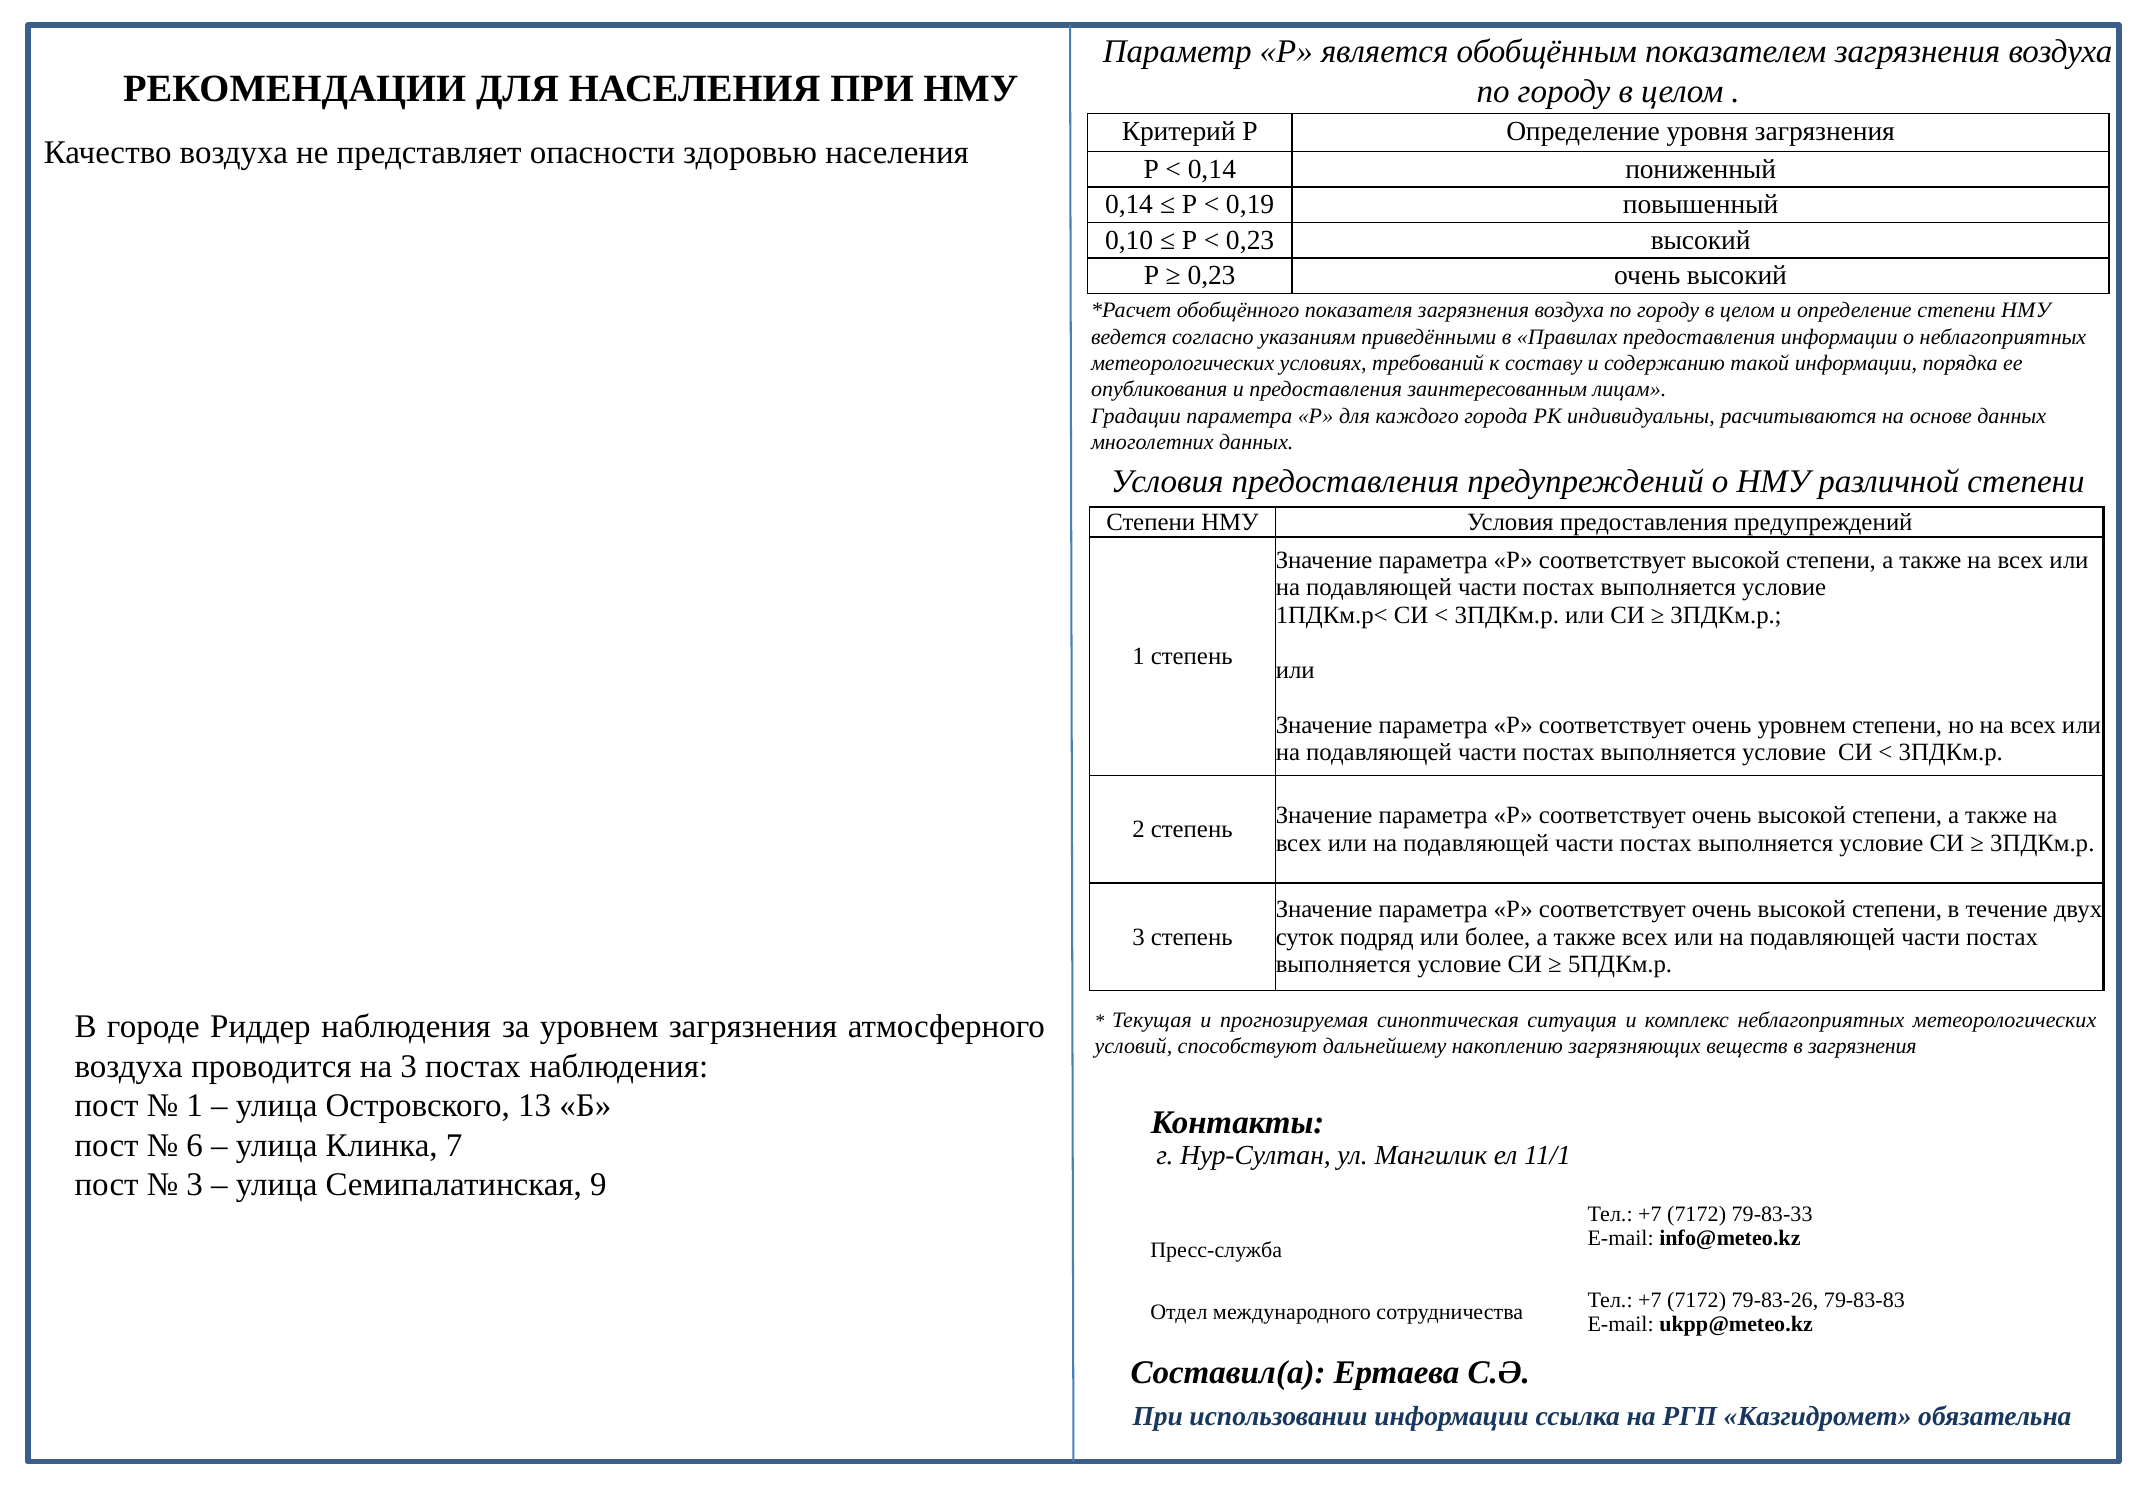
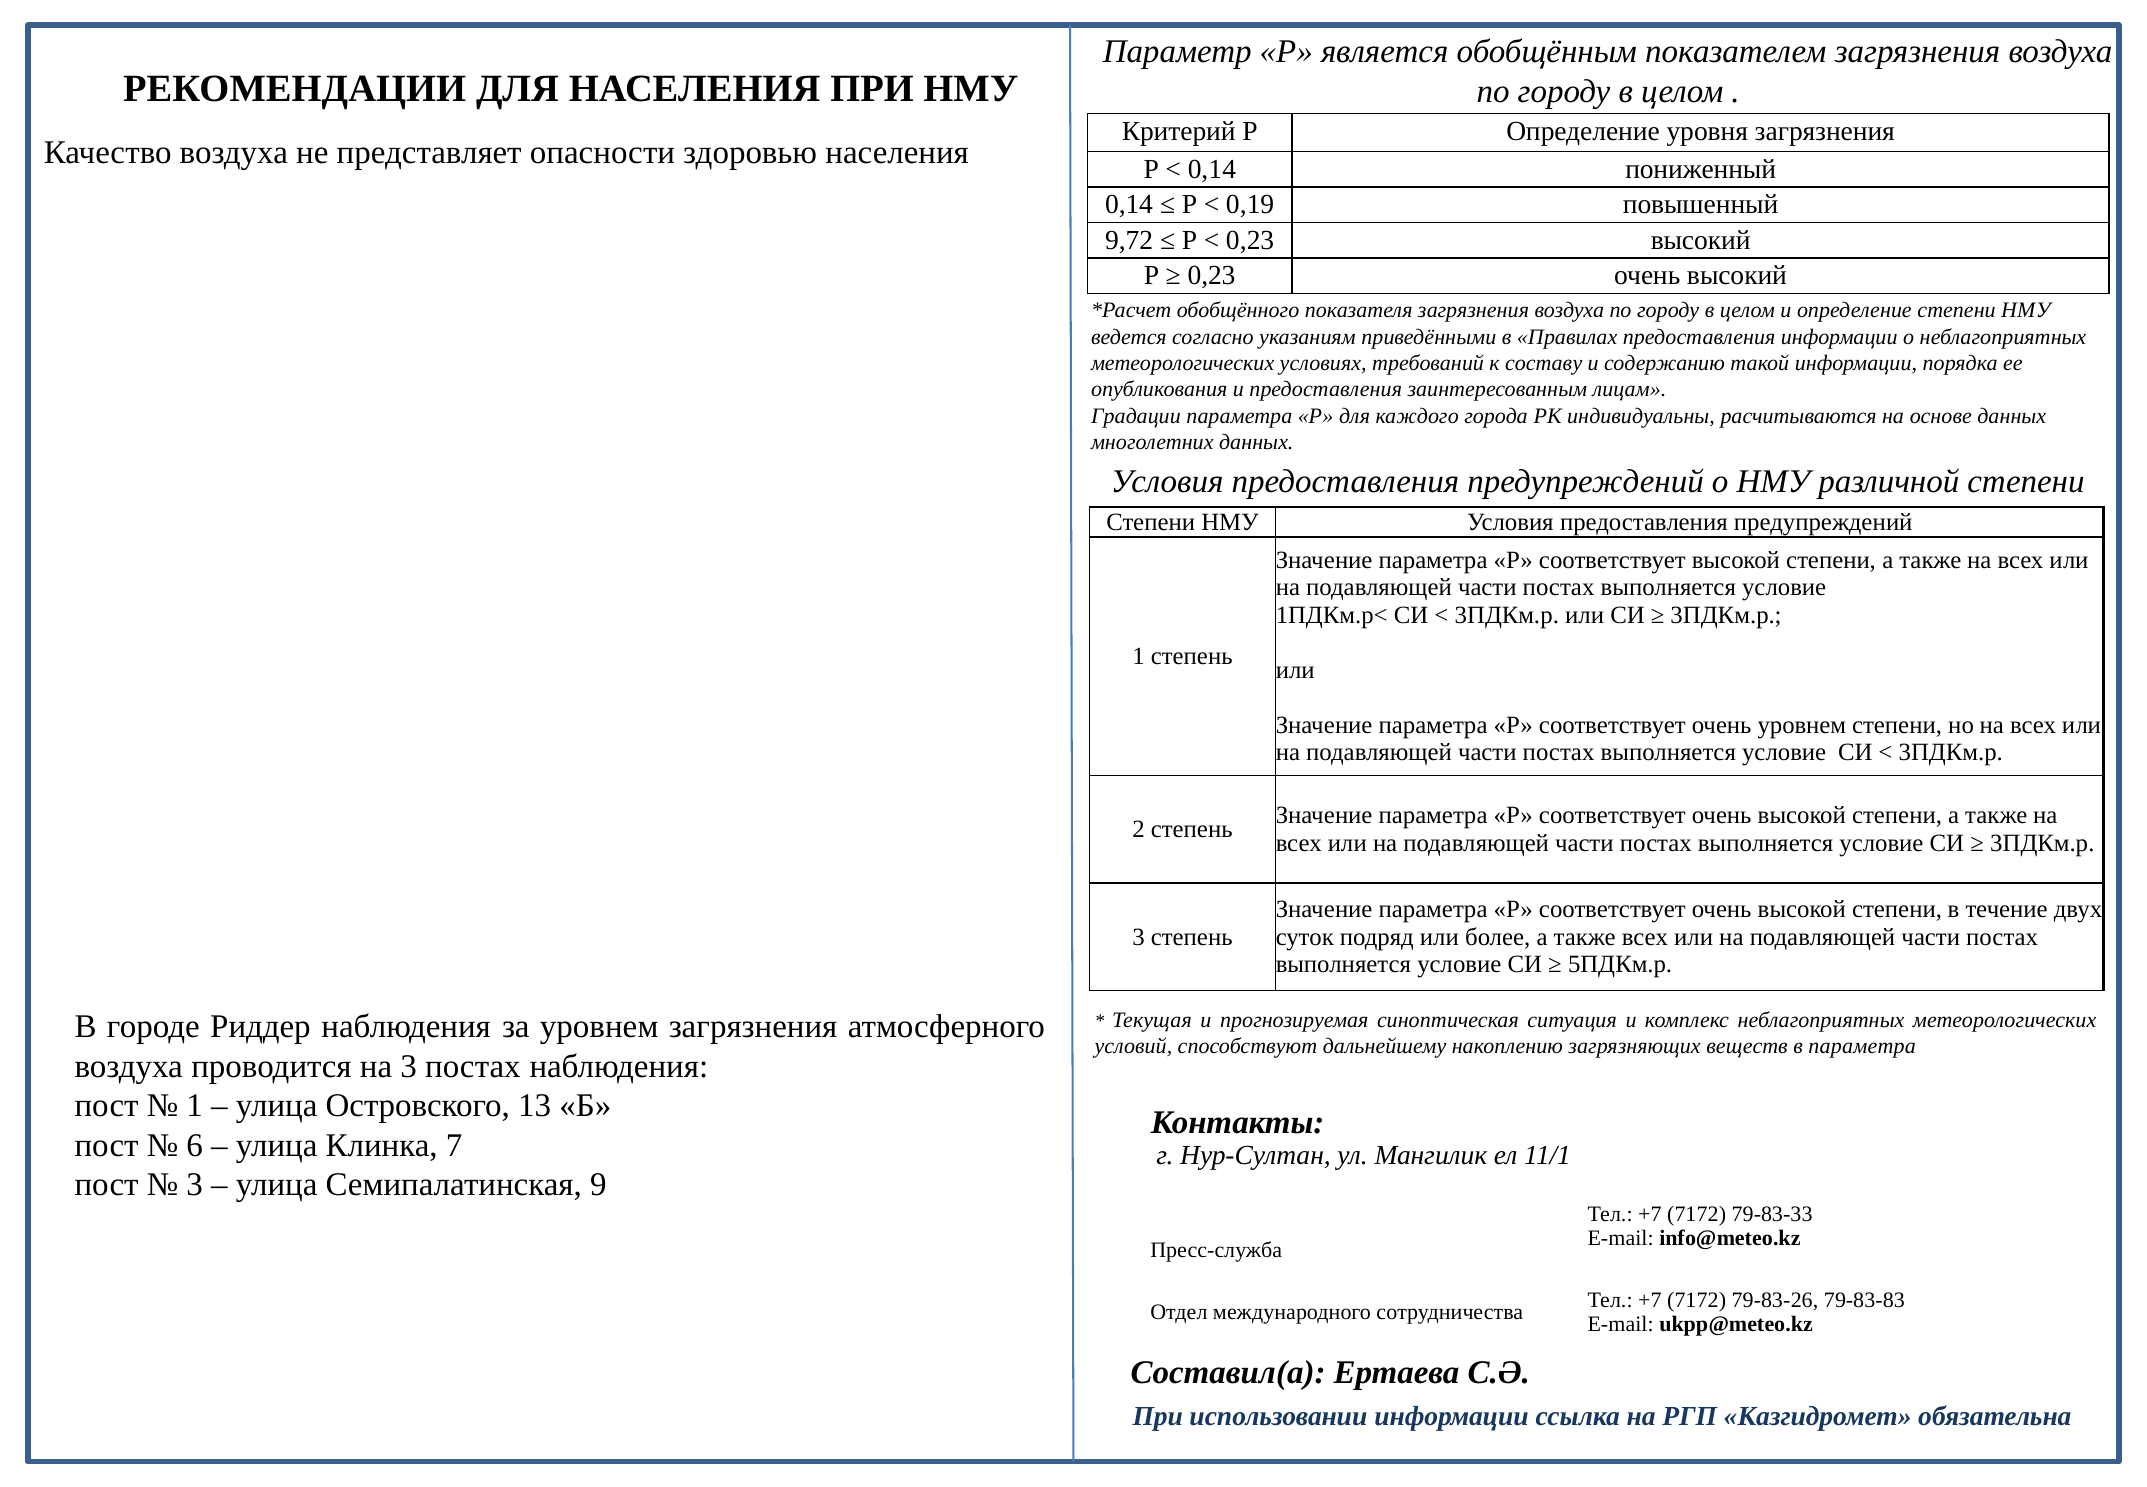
0,10: 0,10 -> 9,72 (1129, 240)
в загрязнения: загрязнения -> параметра (1862, 1046)
